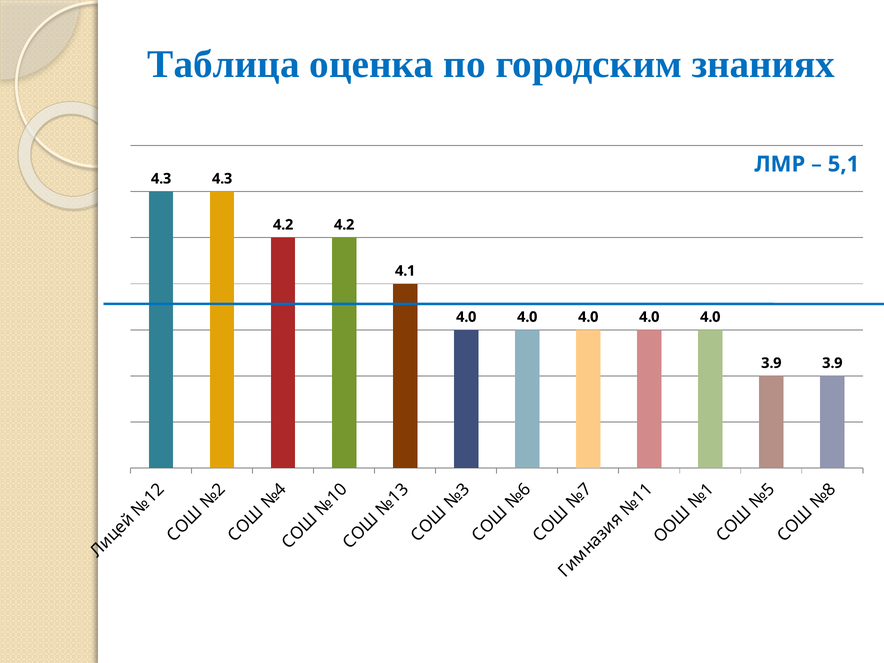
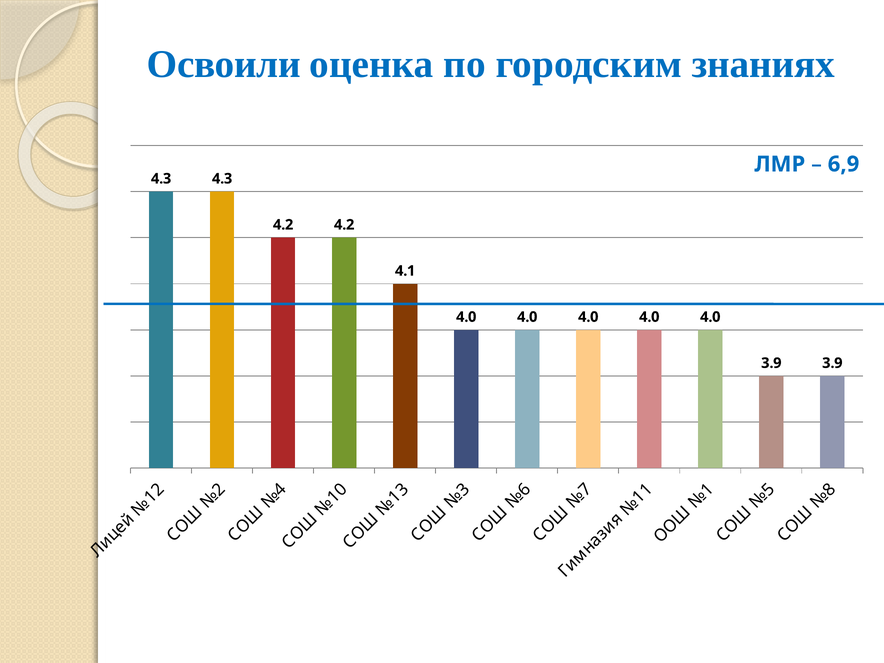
Таблица: Таблица -> Освоили (224, 64)
5,1: 5,1 -> 6,9 (844, 164)
